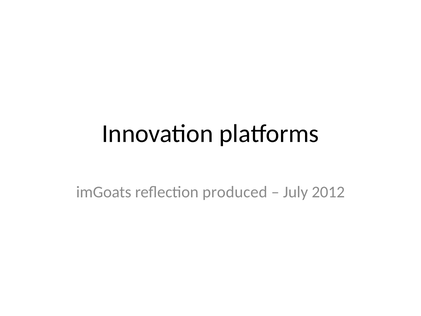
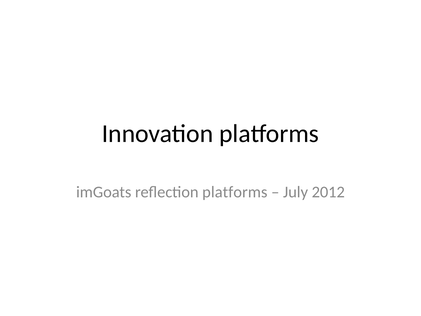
reflection produced: produced -> platforms (235, 192)
